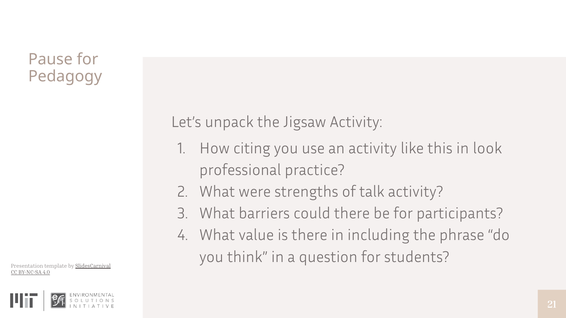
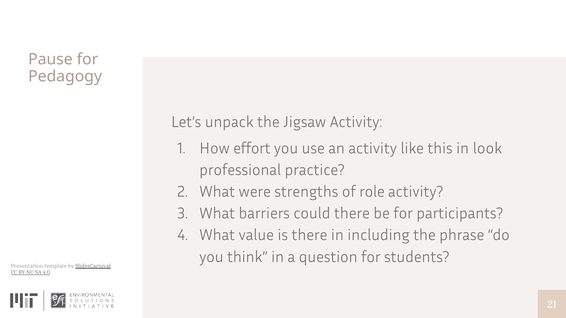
citing: citing -> effort (252, 149)
talk: talk -> role (372, 192)
